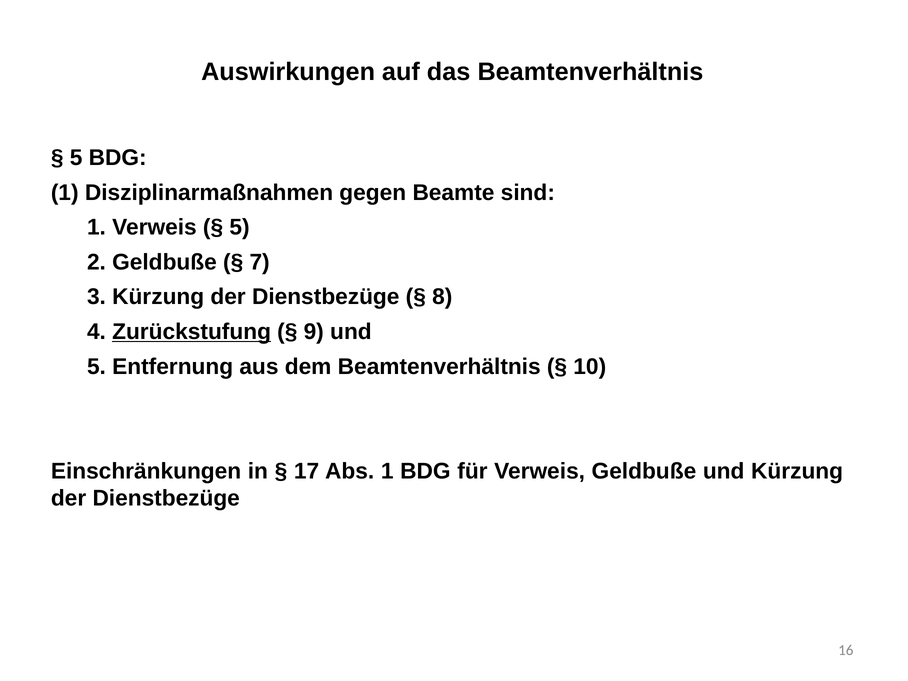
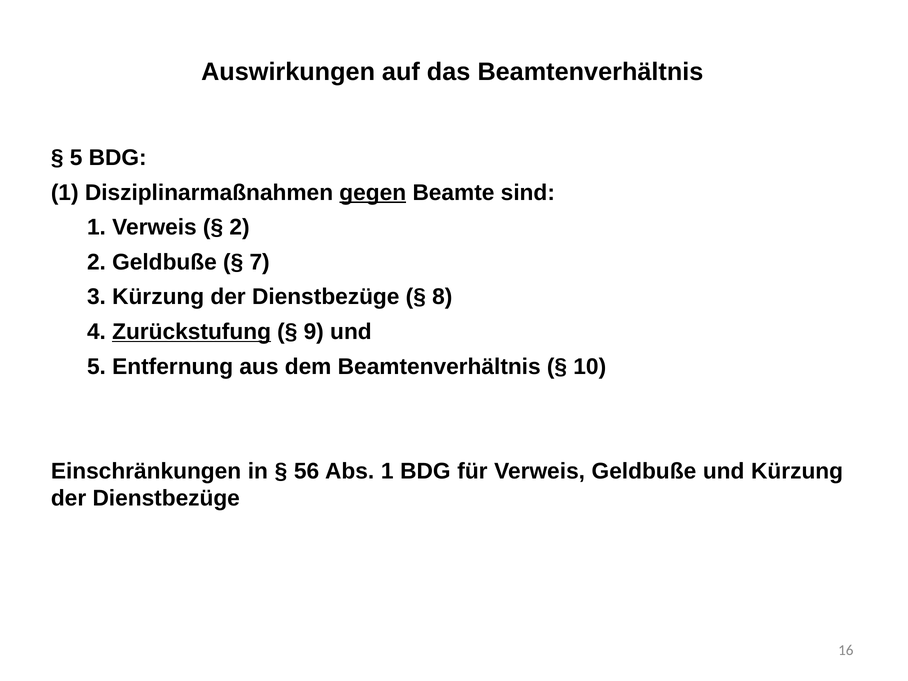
gegen underline: none -> present (373, 193)
5: 5 -> 2 (240, 227)
17: 17 -> 56 (307, 471)
